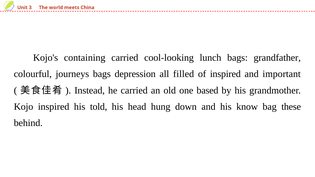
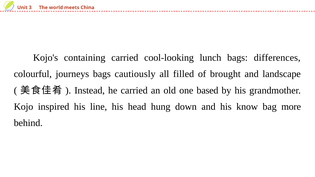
grandfather: grandfather -> differences (277, 58)
depression: depression -> cautiously (135, 74)
of inspired: inspired -> brought (225, 74)
important: important -> landscape (282, 74)
told: told -> line (99, 107)
these: these -> more (291, 107)
